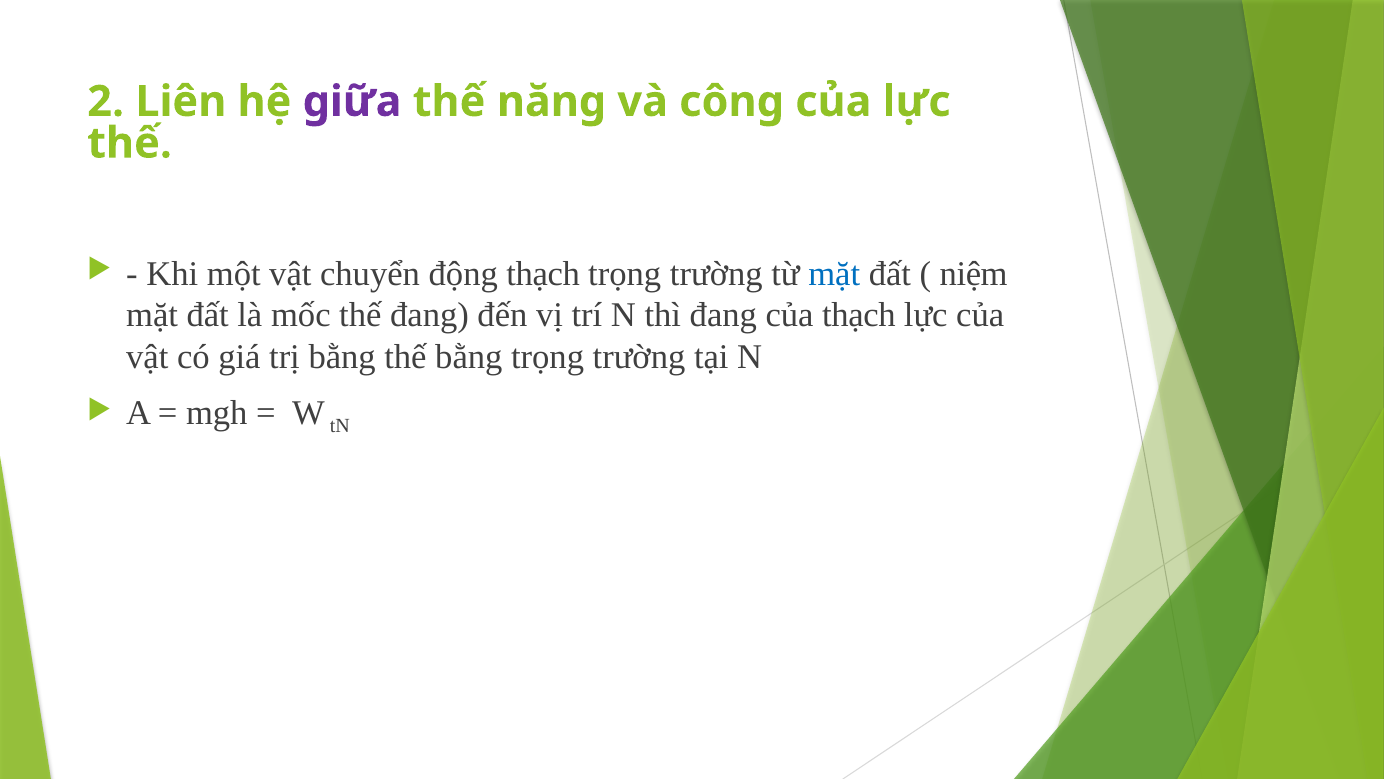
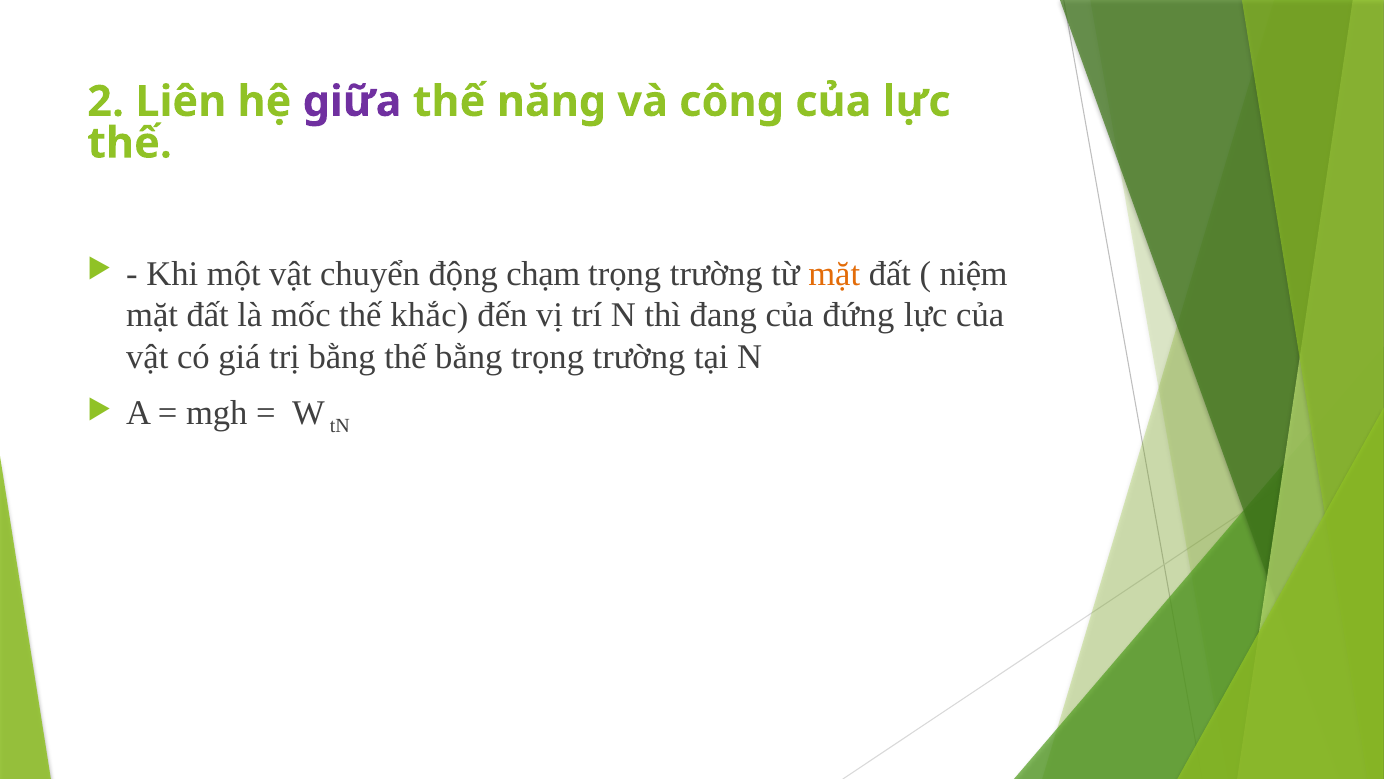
động thạch: thạch -> chạm (543, 274)
mặt colour: blue -> orange (834, 274)
thế đang: đang -> khắc (429, 315)
của thạch: thạch -> đứng (859, 315)
